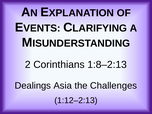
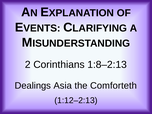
Challenges: Challenges -> Comforteth (114, 86)
